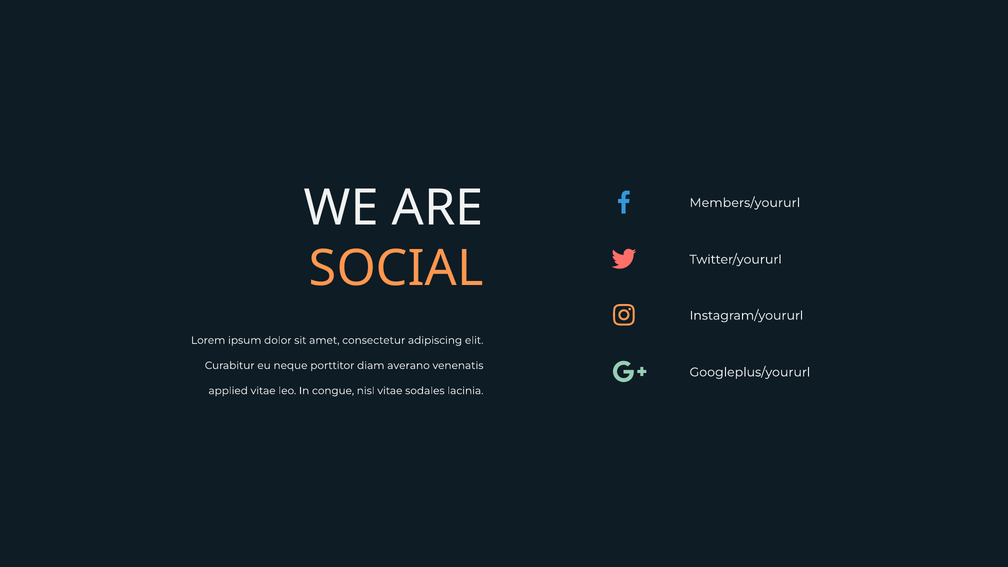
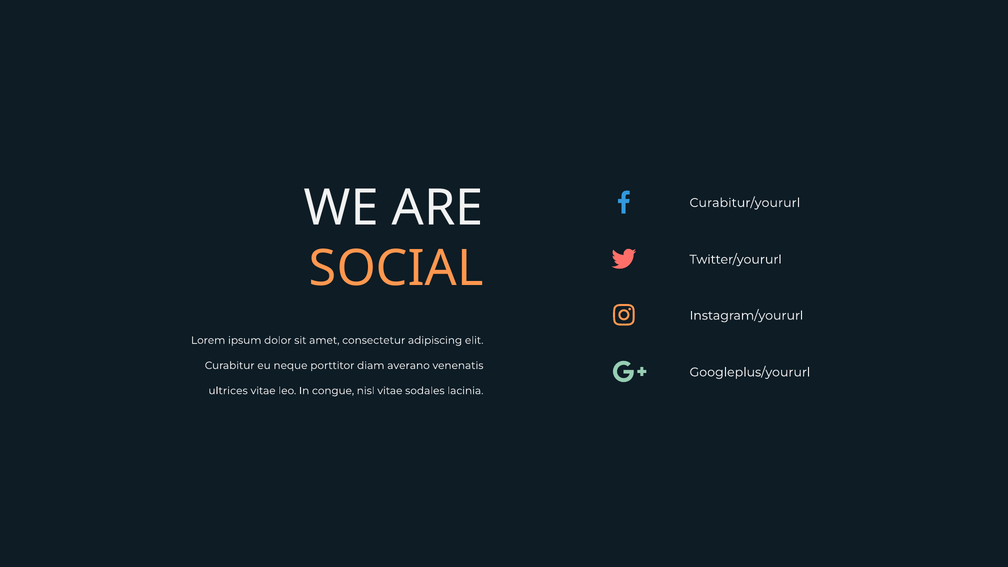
Members/yoururl: Members/yoururl -> Curabitur/yoururl (745, 203)
applied: applied -> ultrices (228, 391)
